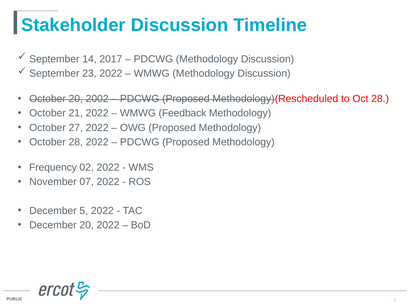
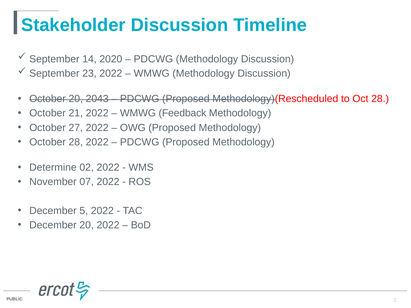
2017: 2017 -> 2020 (111, 59)
2002: 2002 -> 2043 (97, 99)
Frequency: Frequency -> Determine (53, 168)
